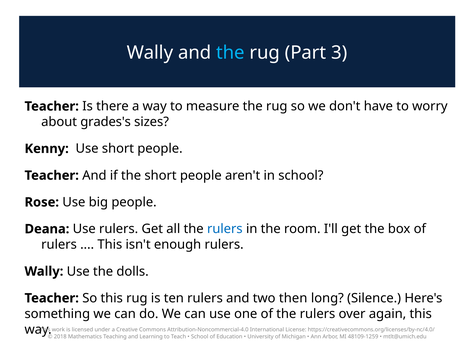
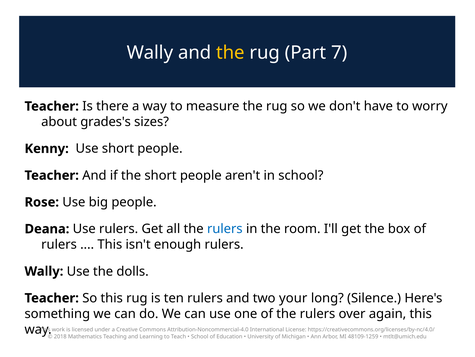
the colour: light blue -> yellow (230, 53)
3: 3 -> 7 (339, 53)
then: then -> your (293, 298)
